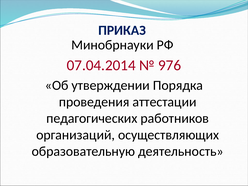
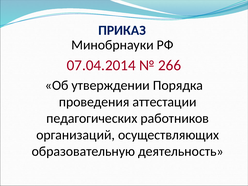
976: 976 -> 266 (170, 65)
